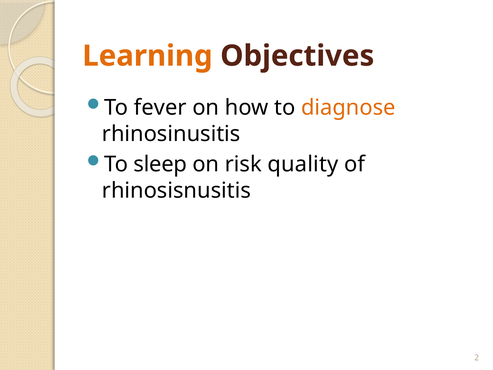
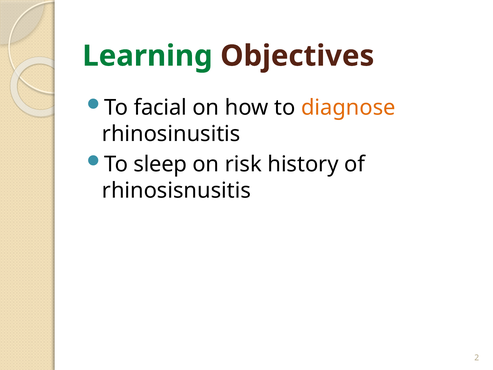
Learning colour: orange -> green (147, 56)
fever: fever -> facial (160, 107)
quality: quality -> history (303, 164)
